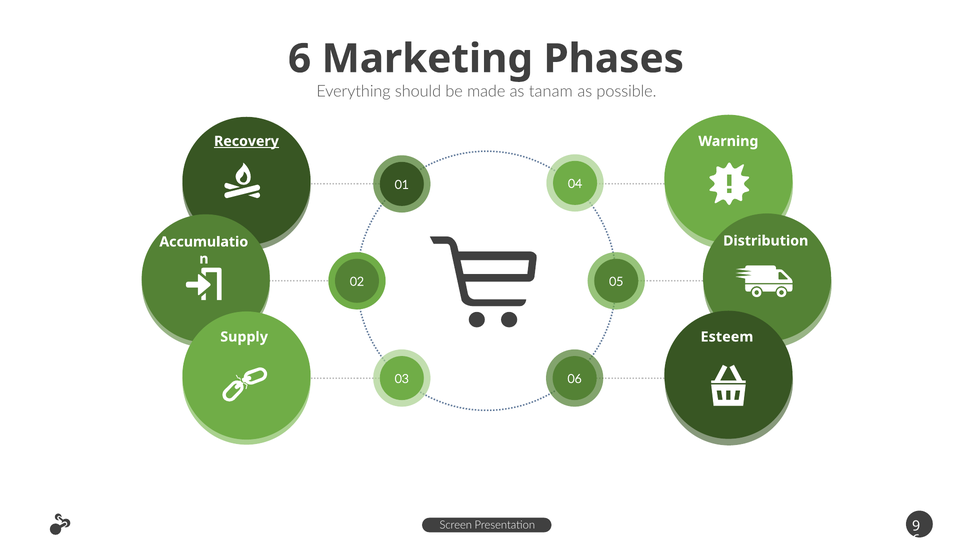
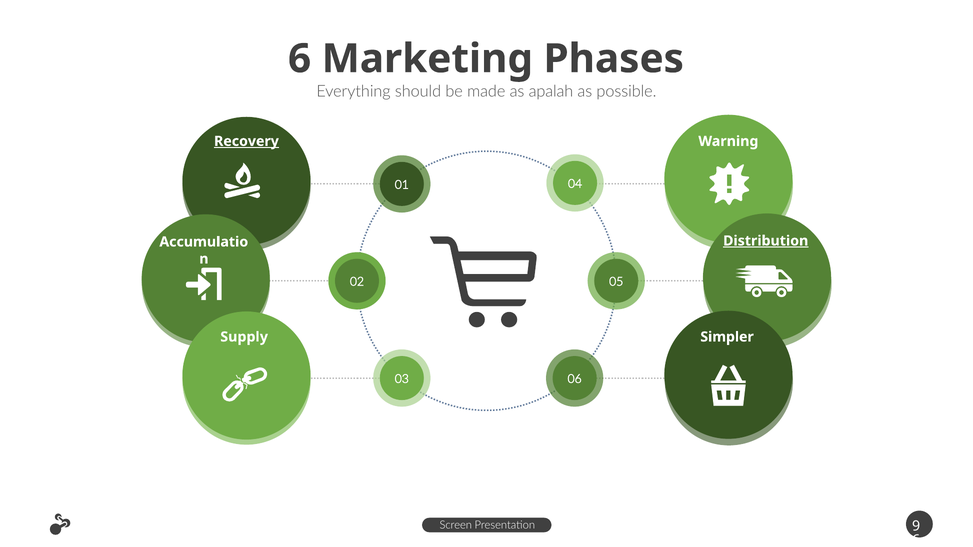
tanam: tanam -> apalah (551, 91)
Distribution underline: none -> present (766, 241)
Esteem: Esteem -> Simpler (727, 337)
